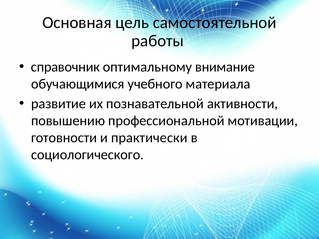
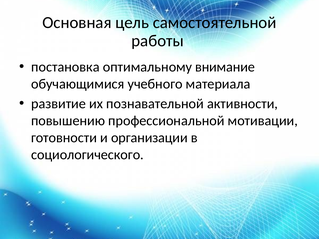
справочник: справочник -> постановка (65, 67)
практически: практически -> организации (149, 138)
